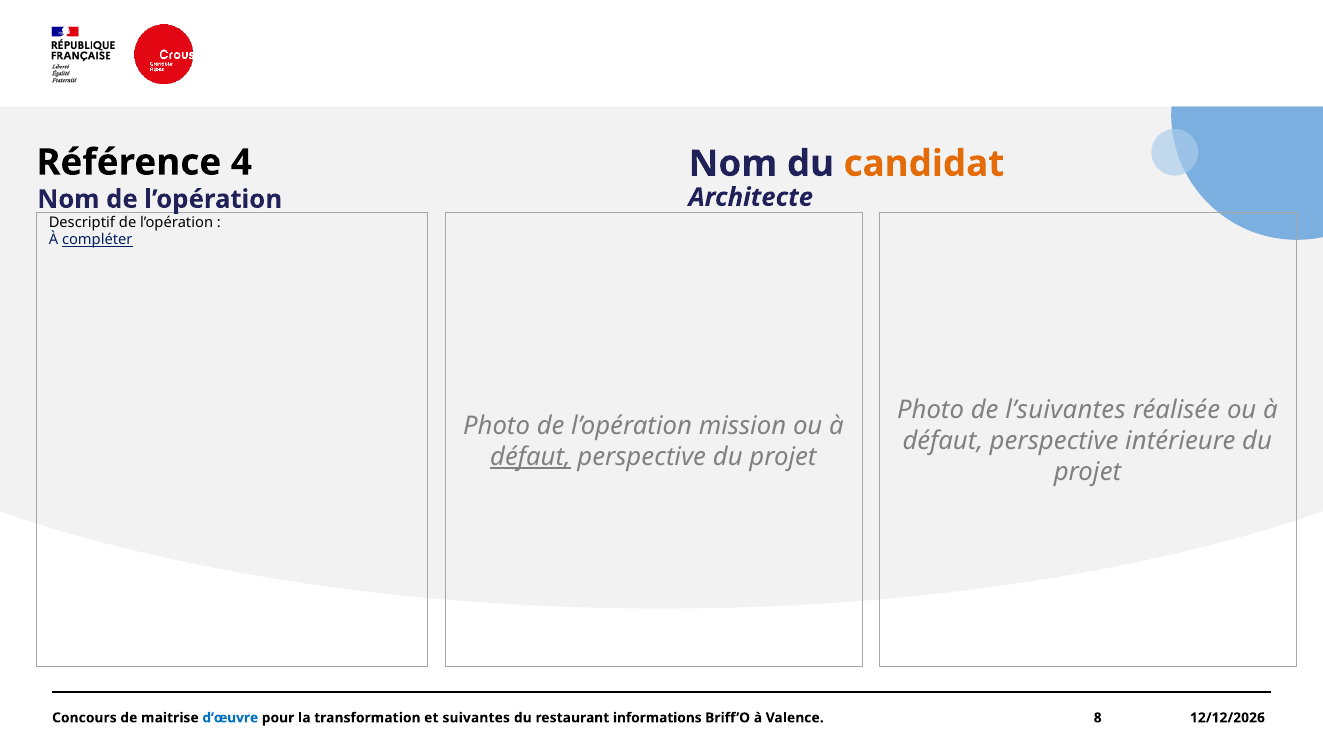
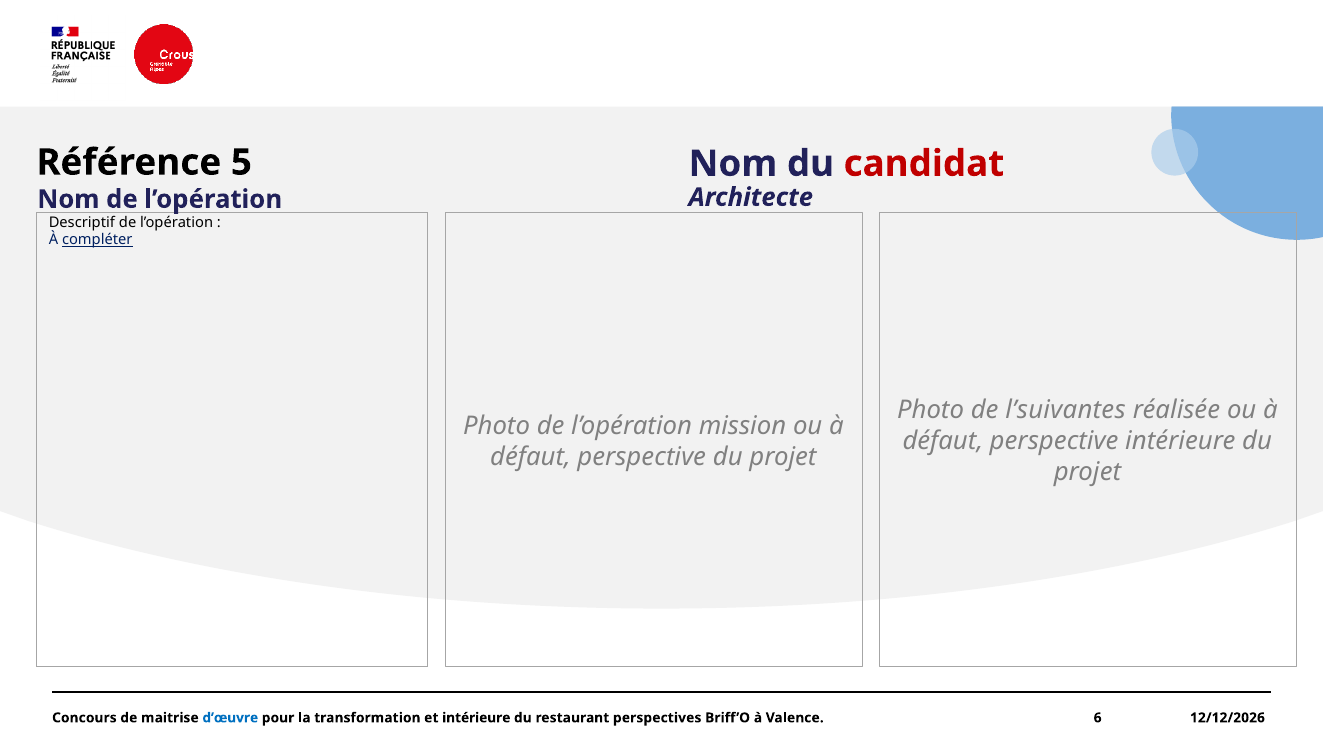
4: 4 -> 5 (241, 163)
candidat colour: orange -> red (924, 164)
défaut underline: present -> none (530, 457)
et suivantes: suivantes -> intérieure (476, 718)
informations: informations -> perspectives (657, 718)
8: 8 -> 6 (1098, 718)
